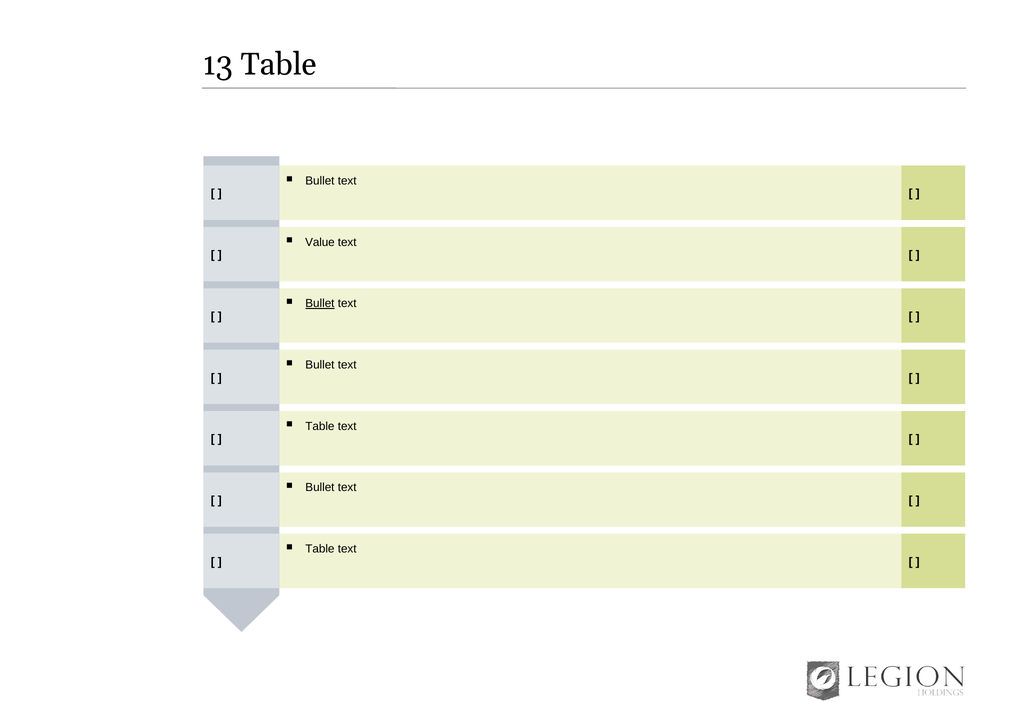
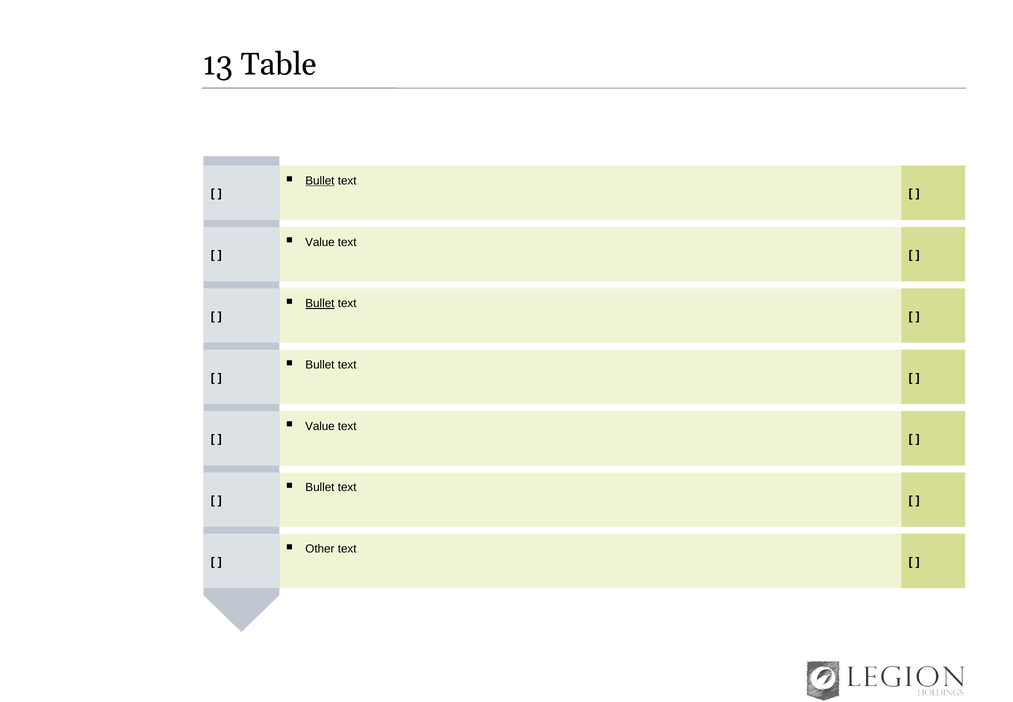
Bullet underline: none -> present (320, 181)
Table: Table -> Value (320, 426)
Table: Table -> Other (320, 549)
